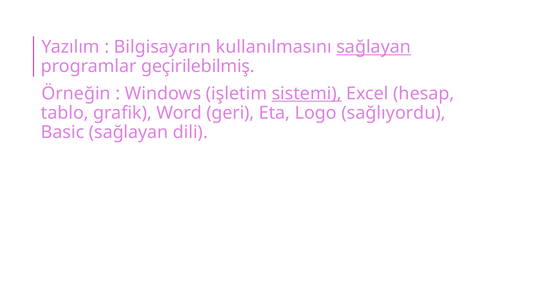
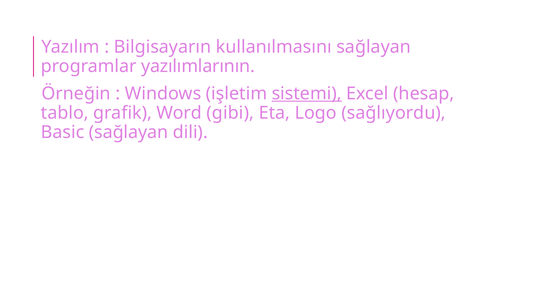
sağlayan underline: present -> none (374, 47)
geçirilebilmiş: geçirilebilmiş -> yazılımlarının (198, 66)
geri: geri -> gibi (230, 113)
